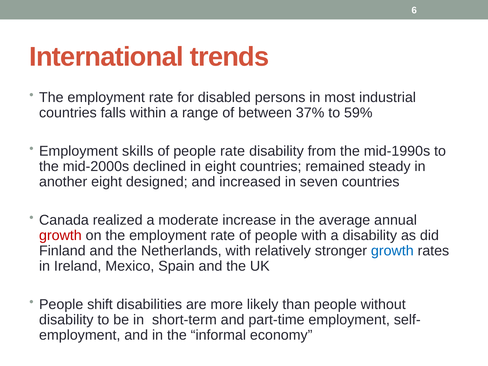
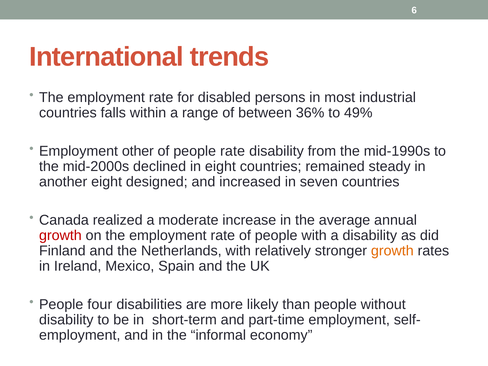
37%: 37% -> 36% (310, 113)
59%: 59% -> 49% (358, 113)
skills: skills -> other (138, 151)
growth colour: blue -> orange (392, 251)
shift: shift -> four (100, 304)
